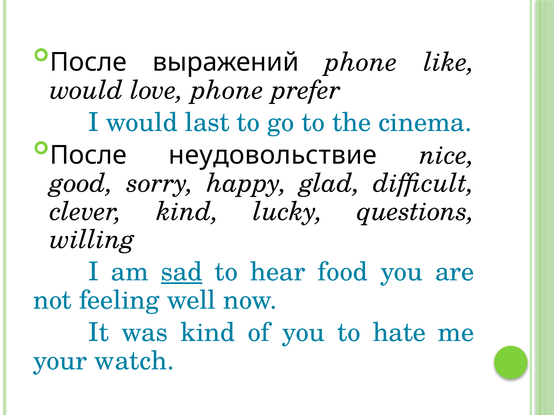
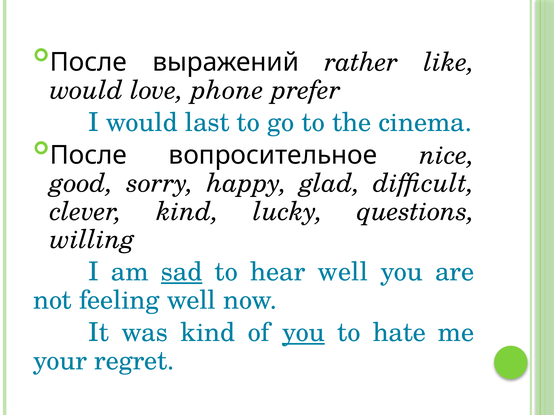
выражений phone: phone -> rather (361, 62)
неудовольствие: неудовольствие -> вопросительное (273, 155)
hear food: food -> well (343, 272)
you underline: none -> present (303, 333)
watch: watch -> regret (134, 361)
